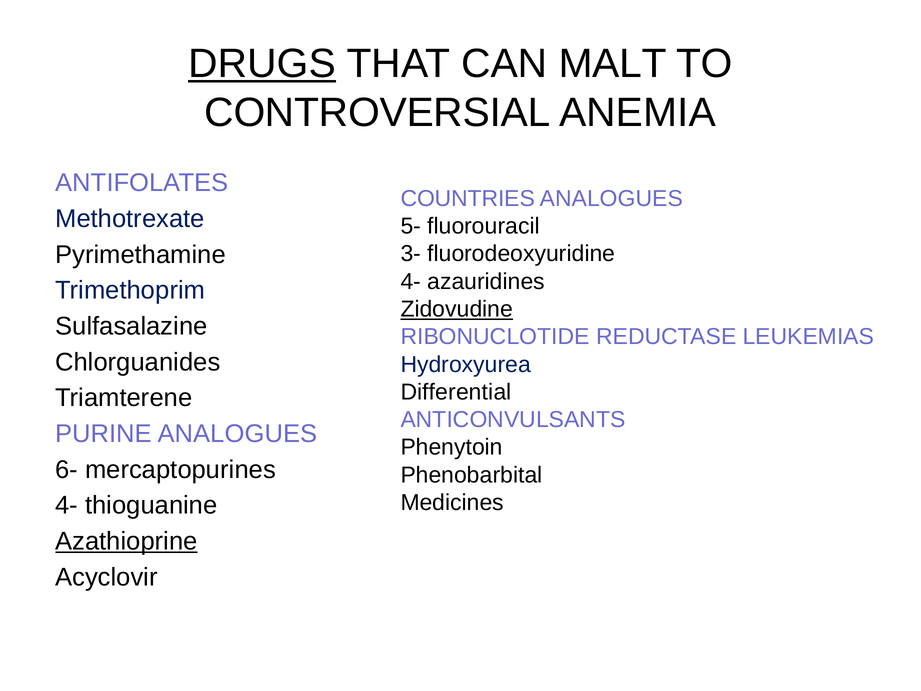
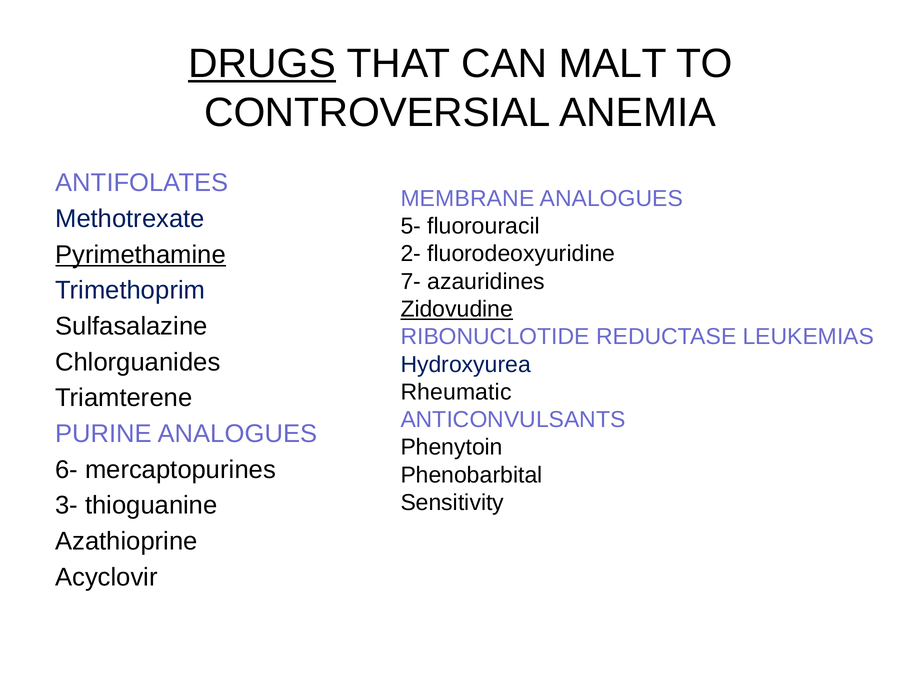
COUNTRIES: COUNTRIES -> MEMBRANE (468, 199)
Pyrimethamine underline: none -> present (141, 255)
3-: 3- -> 2- (411, 254)
4-: 4- -> 7- (411, 281)
Differential: Differential -> Rheumatic (456, 392)
Medicines: Medicines -> Sensitivity (452, 502)
4-: 4- -> 3- (67, 505)
Azathioprine underline: present -> none (126, 541)
